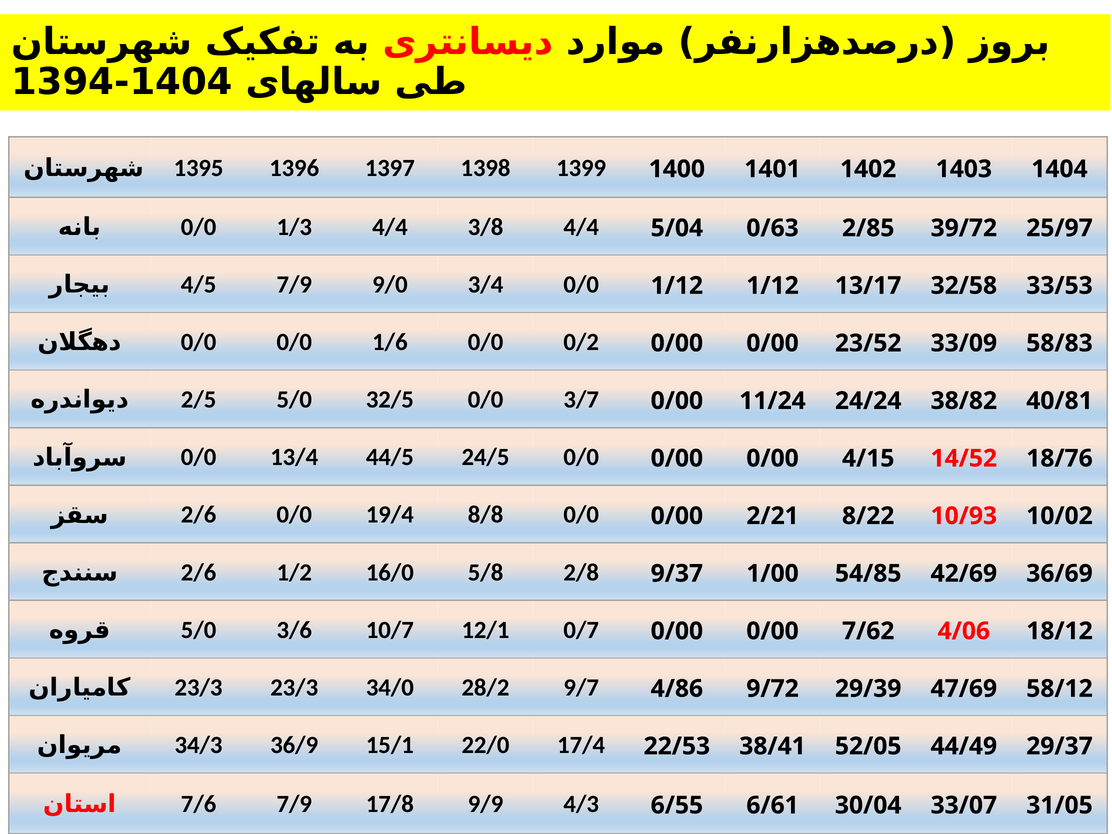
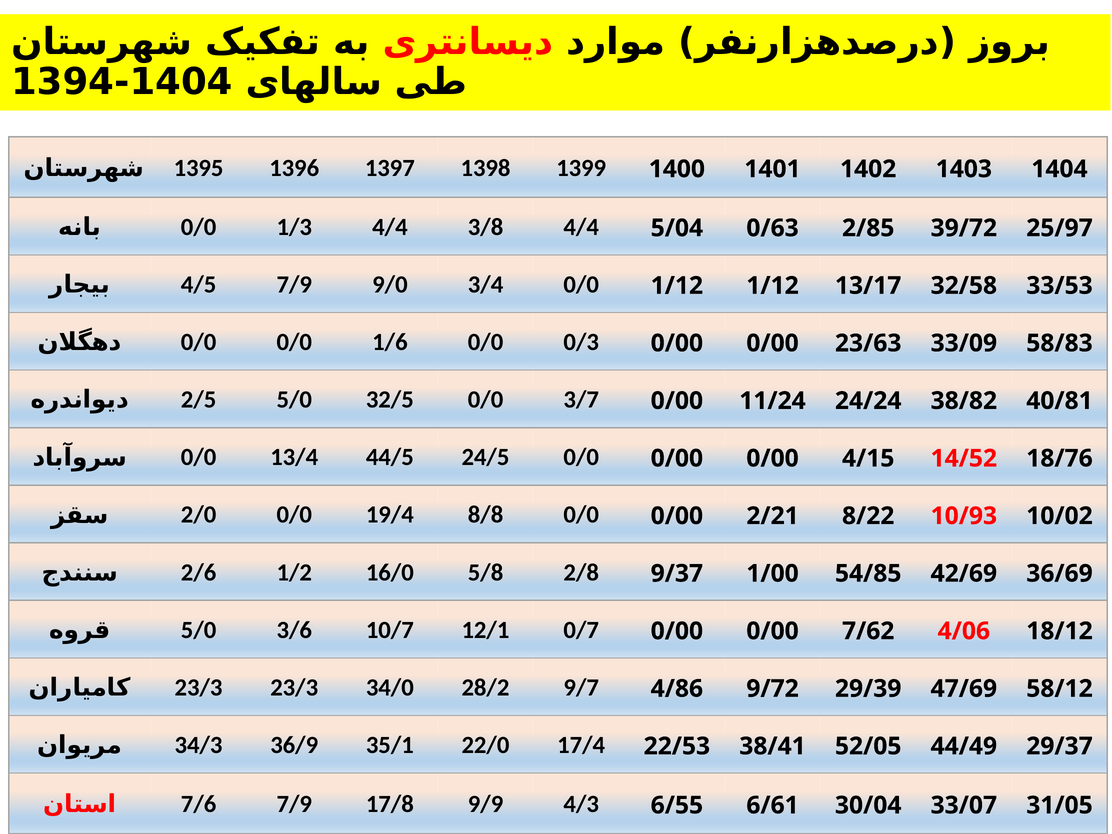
0/2: 0/2 -> 0/3 (581, 342)
23/52: 23/52 -> 23/63 (868, 343)
2/6: 2/6 -> 2/0 (199, 515)
15/1: 15/1 -> 35/1 (390, 745)
